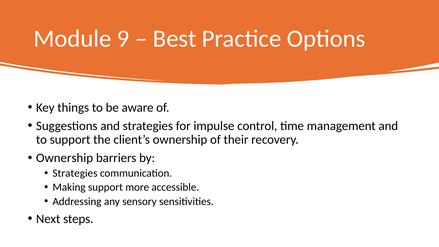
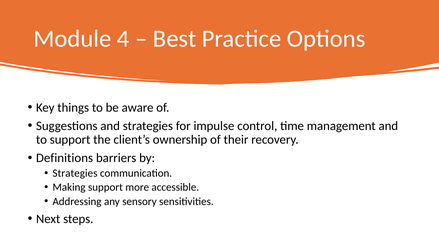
9: 9 -> 4 (123, 39)
Ownership: Ownership -> Definitions (65, 158)
